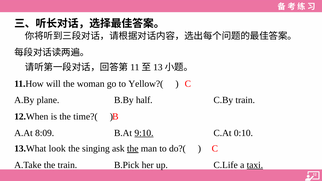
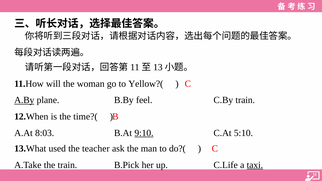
A.By underline: none -> present (24, 100)
half: half -> feel (144, 100)
8:09: 8:09 -> 8:03 (45, 133)
0:10: 0:10 -> 5:10 (243, 133)
look: look -> used (57, 149)
singing: singing -> teacher (96, 149)
the underline: present -> none (133, 149)
